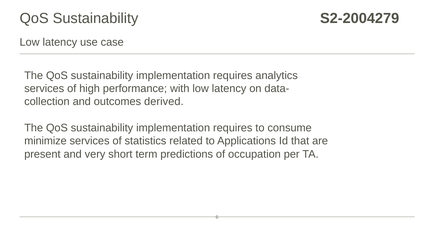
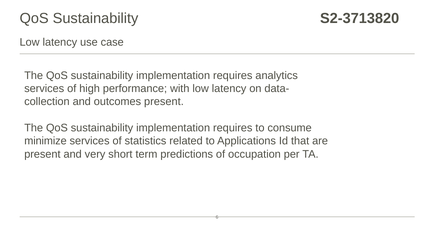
S2-2004279: S2-2004279 -> S2-3713820 (360, 18)
outcomes derived: derived -> present (164, 101)
